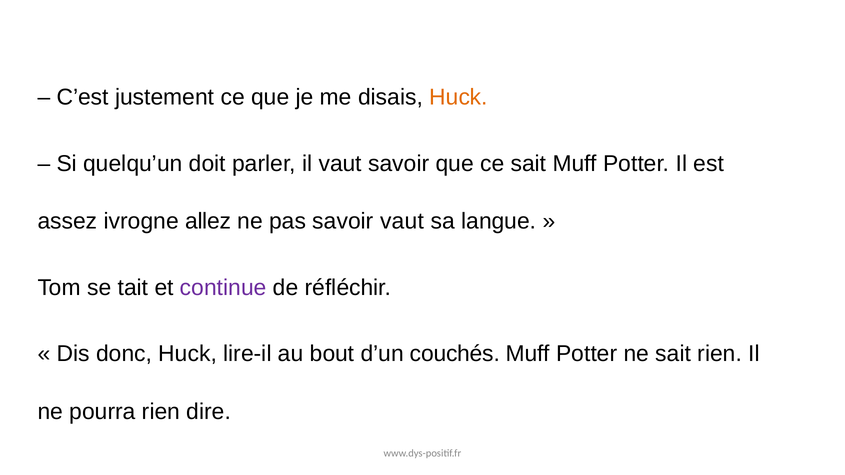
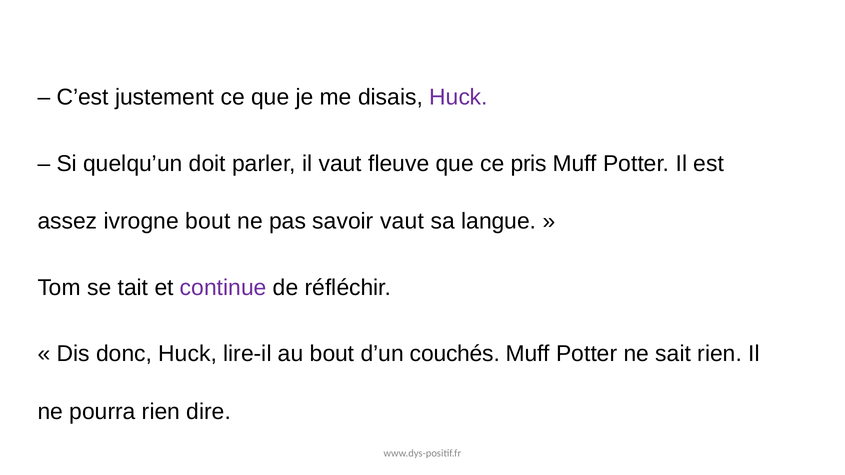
Huck colour: orange -> purple (459, 97)
vaut savoir: savoir -> fleuve (399, 164)
ce sait: sait -> pris (529, 164)
ivrogne allez: allez -> bout (208, 221)
